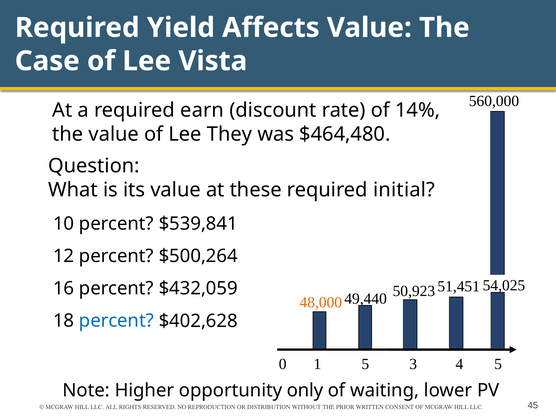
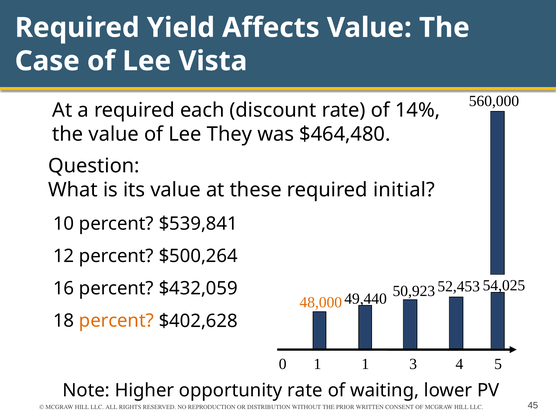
earn: earn -> each (202, 110)
51,451: 51,451 -> 52,453 (459, 286)
percent colour: blue -> orange (116, 321)
1 5: 5 -> 1 (365, 364)
opportunity only: only -> rate (305, 390)
